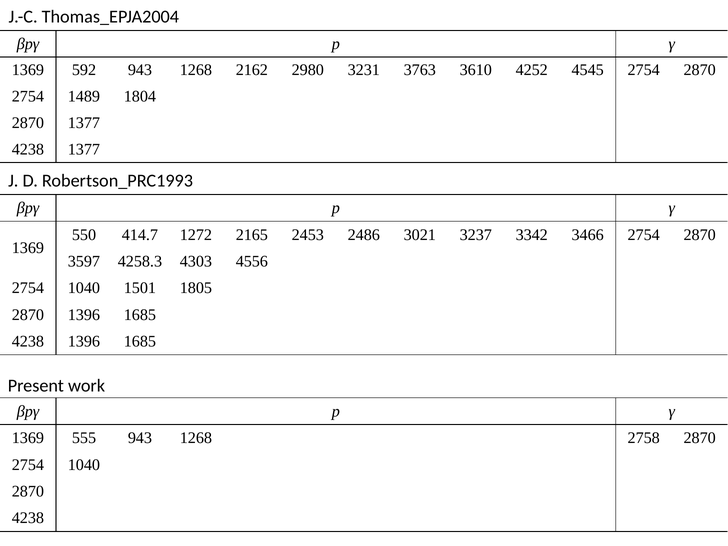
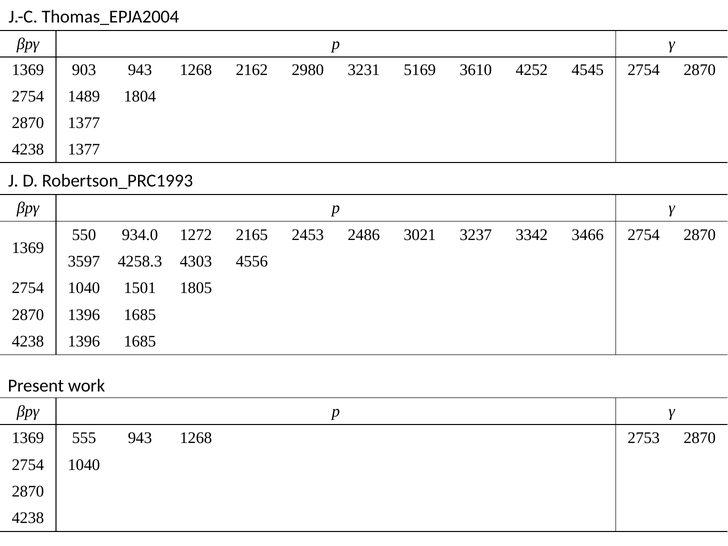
592: 592 -> 903 (84, 70)
3763: 3763 -> 5169 (420, 70)
414.7: 414.7 -> 934.0 (140, 235)
2758: 2758 -> 2753 (644, 438)
